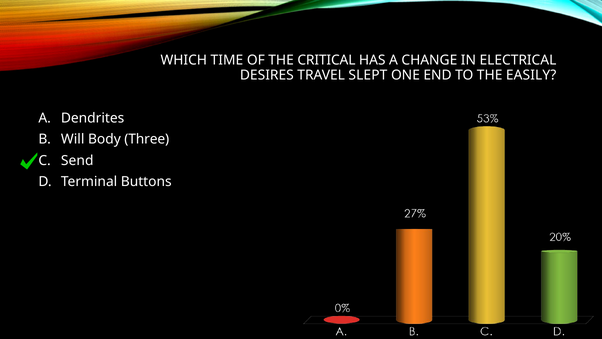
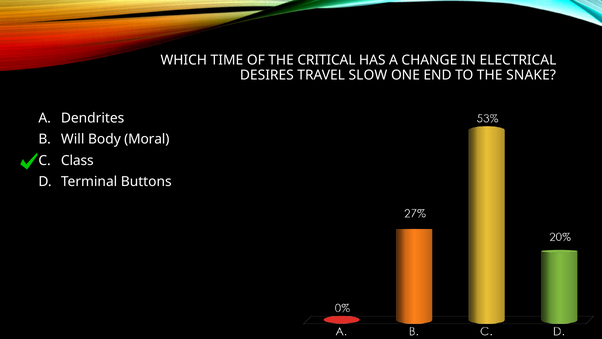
SLEPT: SLEPT -> SLOW (368, 75)
EASILY: EASILY -> SNAKE (531, 75)
Three: Three -> Moral (147, 139)
Send: Send -> Class (77, 160)
